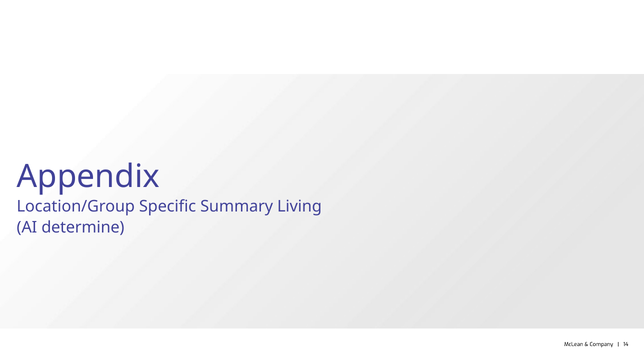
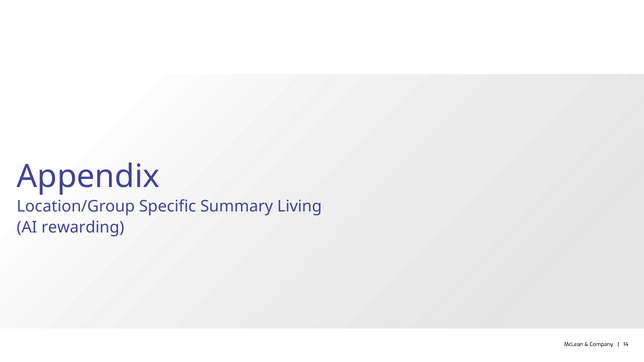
determine: determine -> rewarding (83, 228)
